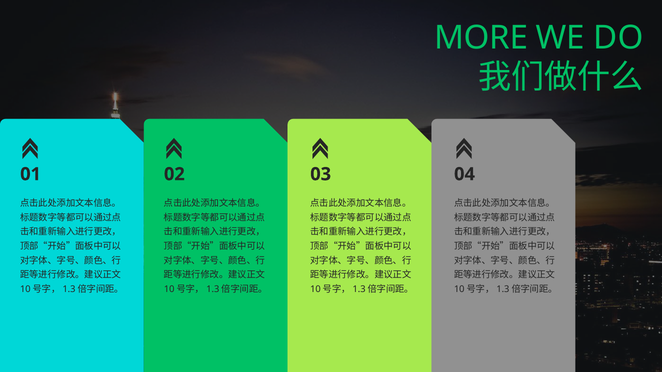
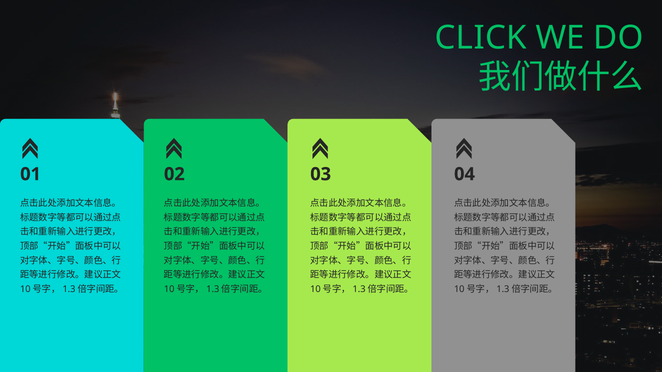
MORE: MORE -> CLICK (481, 38)
